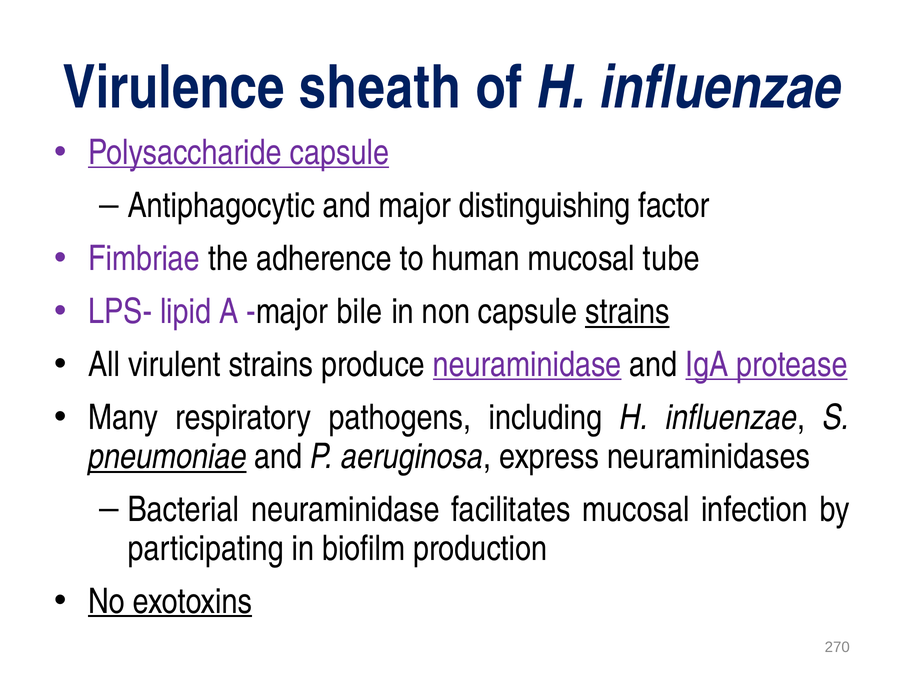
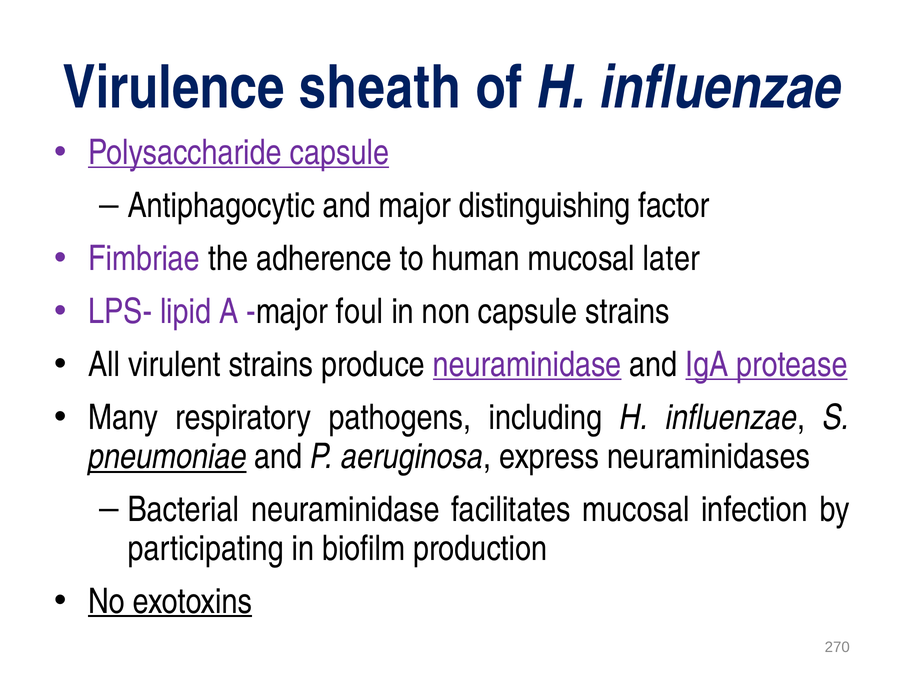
tube: tube -> later (671, 259)
bile: bile -> foul (360, 312)
strains underline: present -> none (627, 312)
